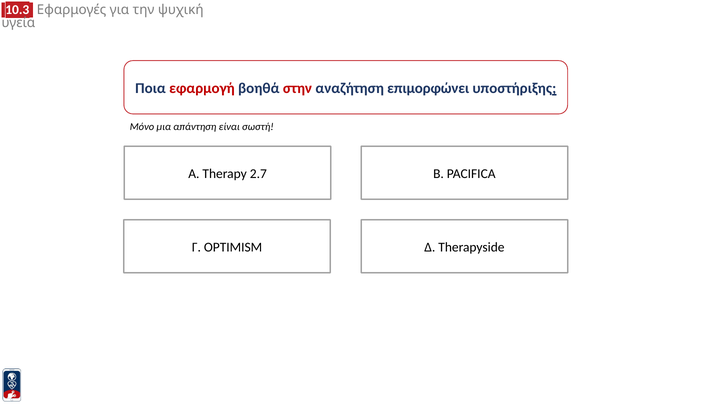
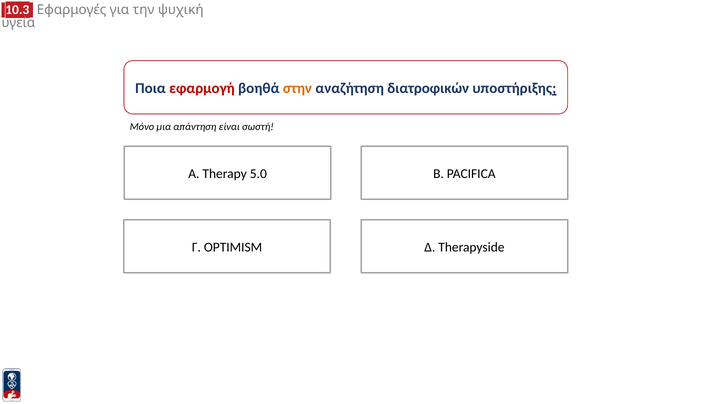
στην colour: red -> orange (297, 88)
επιμορφώνει: επιμορφώνει -> διατροφικών (428, 88)
2.7: 2.7 -> 5.0 (258, 174)
